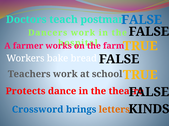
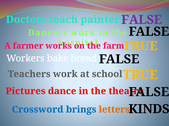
FALSE colour: blue -> purple (142, 20)
postman: postman -> painters (103, 20)
Protects: Protects -> Pictures (26, 92)
